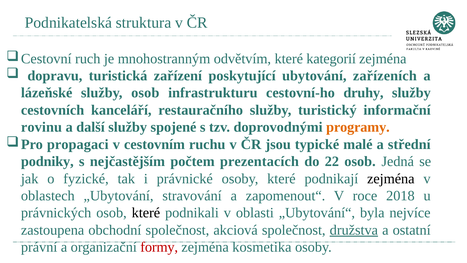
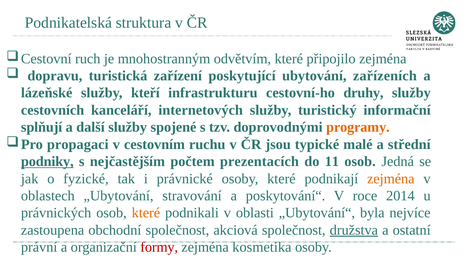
kategorií: kategorií -> připojilo (331, 59)
služby osob: osob -> kteří (145, 93)
restauračního: restauračního -> internetových (201, 110)
rovinu: rovinu -> splňují (42, 127)
podniky underline: none -> present (47, 161)
22: 22 -> 11 (332, 161)
zejména colour: black -> orange (391, 178)
zapomenout“: zapomenout“ -> poskytování“ (286, 196)
2018: 2018 -> 2014 (400, 196)
které colour: black -> orange (146, 213)
